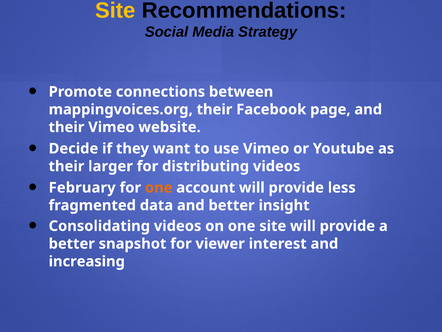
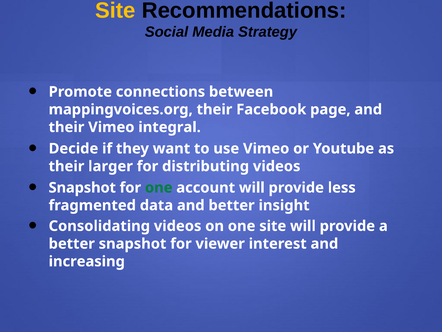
website: website -> integral (170, 127)
February: February -> Snapshot (82, 187)
one colour: orange -> green (159, 187)
